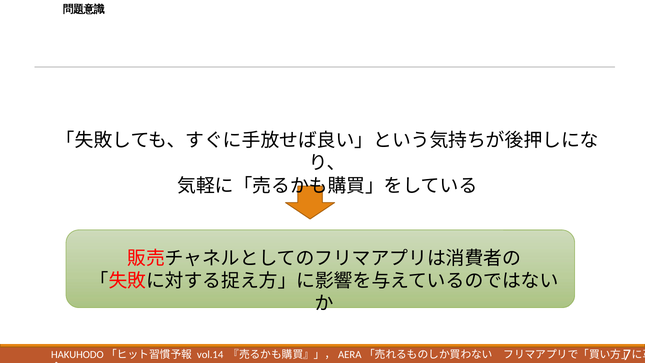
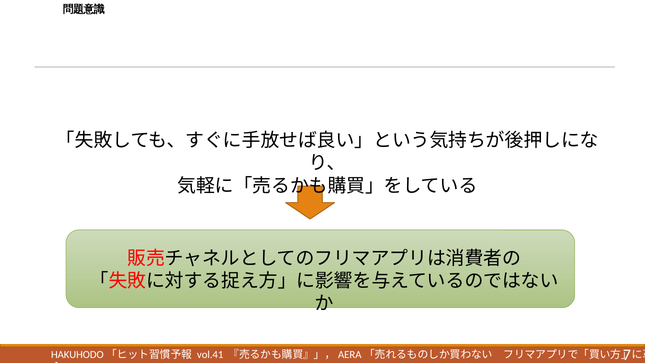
vol.14: vol.14 -> vol.41 (210, 355)
